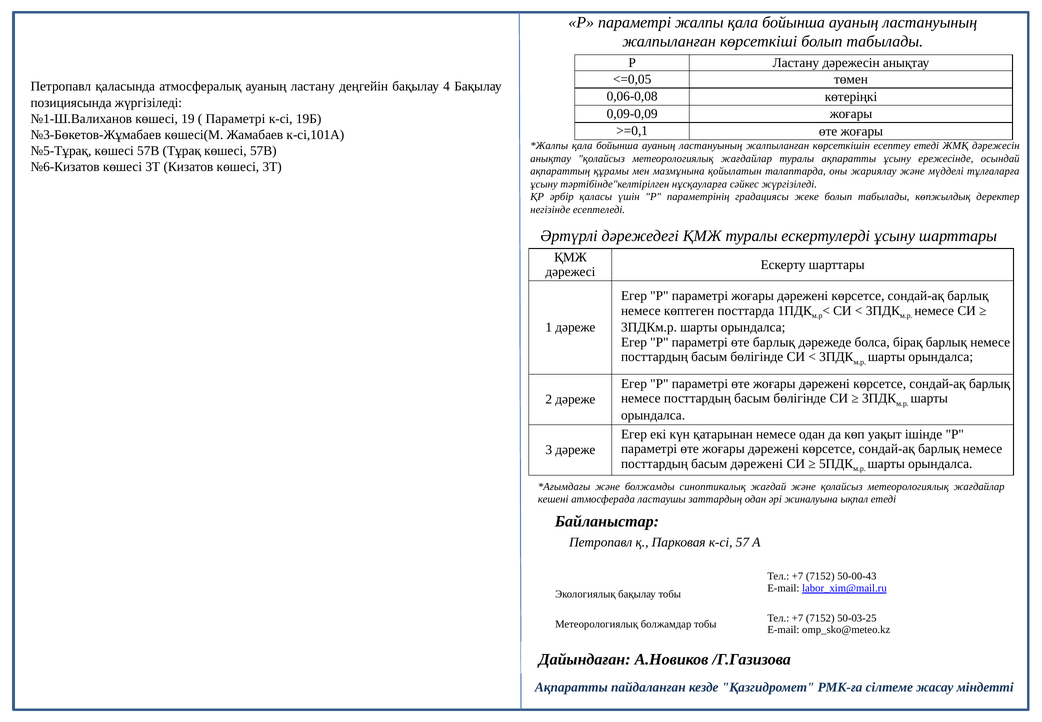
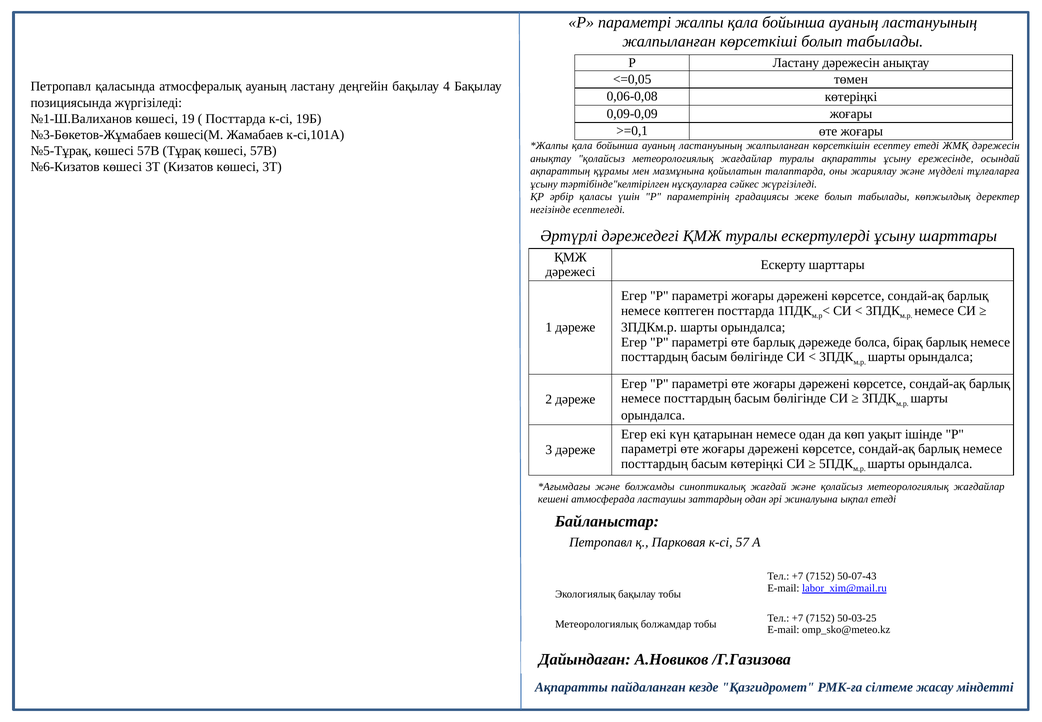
Параметрі: Параметрі -> Посттарда (235, 119)
басым дәрежені: дәрежені -> көтеріңкі (757, 463)
50-00-43: 50-00-43 -> 50-07-43 (857, 576)
